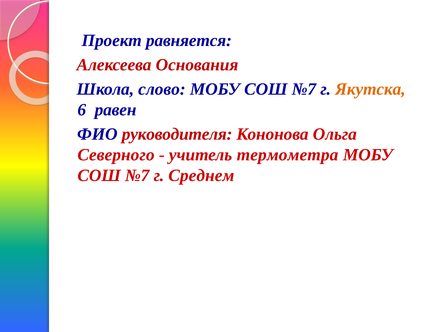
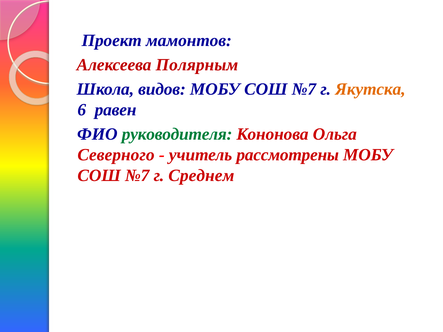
равняется: равняется -> мамонтов (189, 40)
Основания: Основания -> Полярным (197, 65)
слово: слово -> видов (162, 89)
руководителя colour: red -> green (177, 134)
термометра: термометра -> рассмотрены (288, 155)
